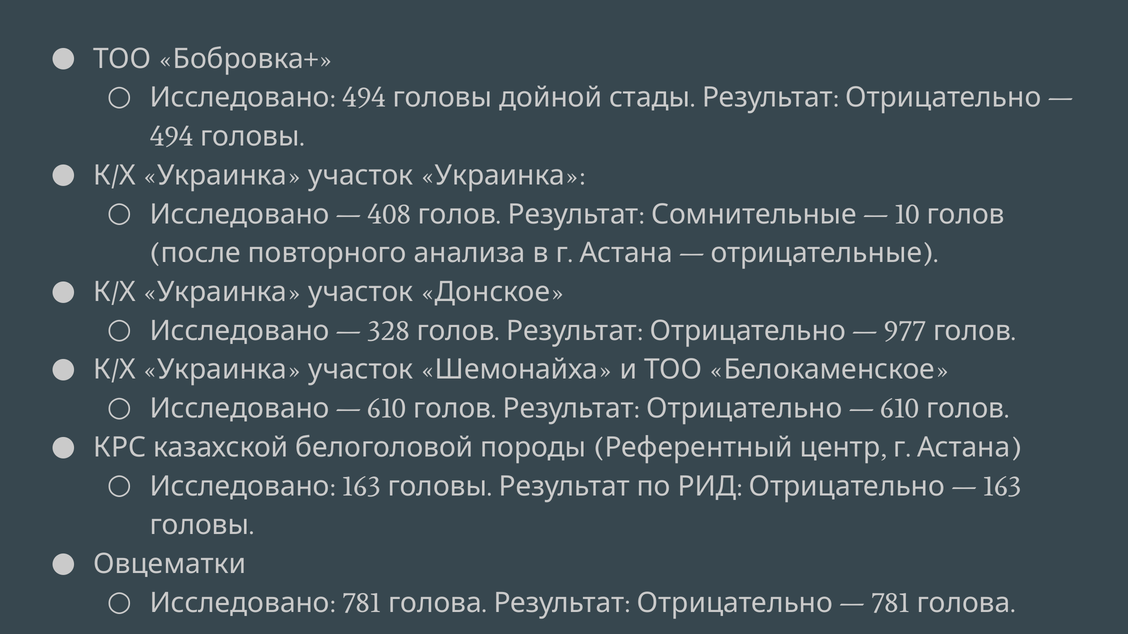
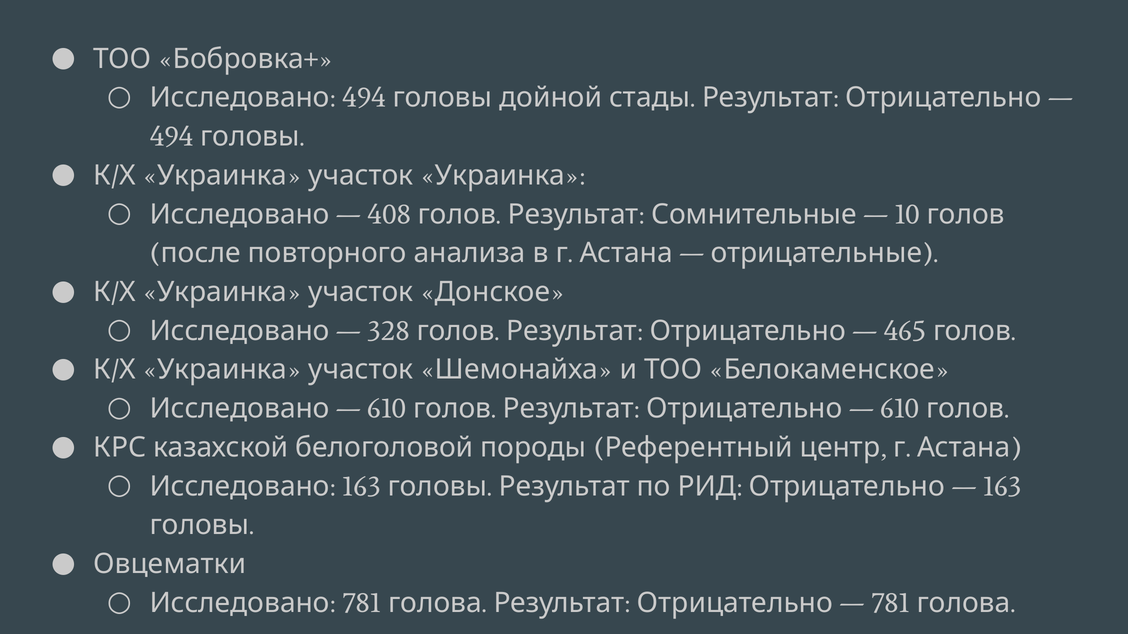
977: 977 -> 465 (905, 331)
